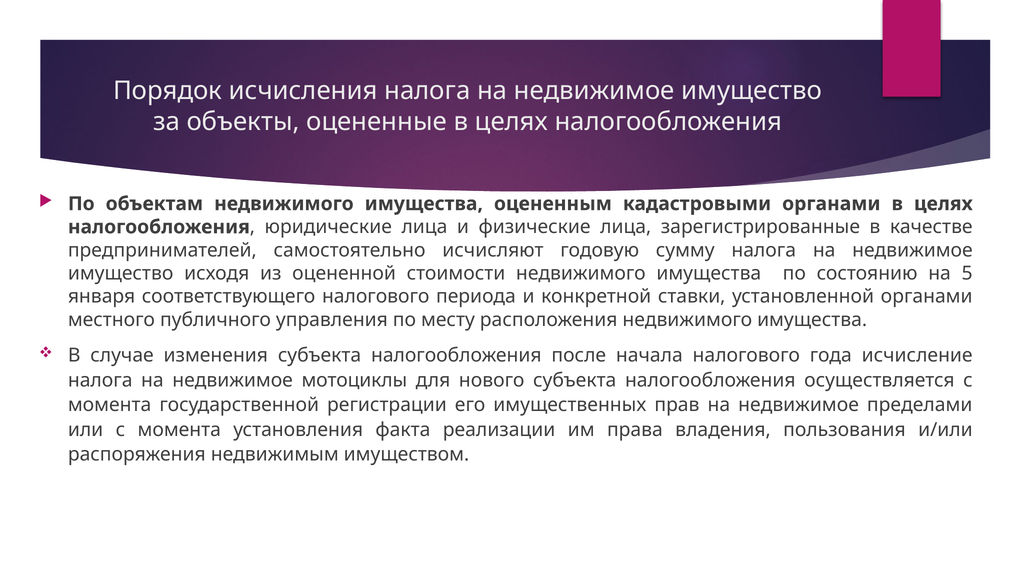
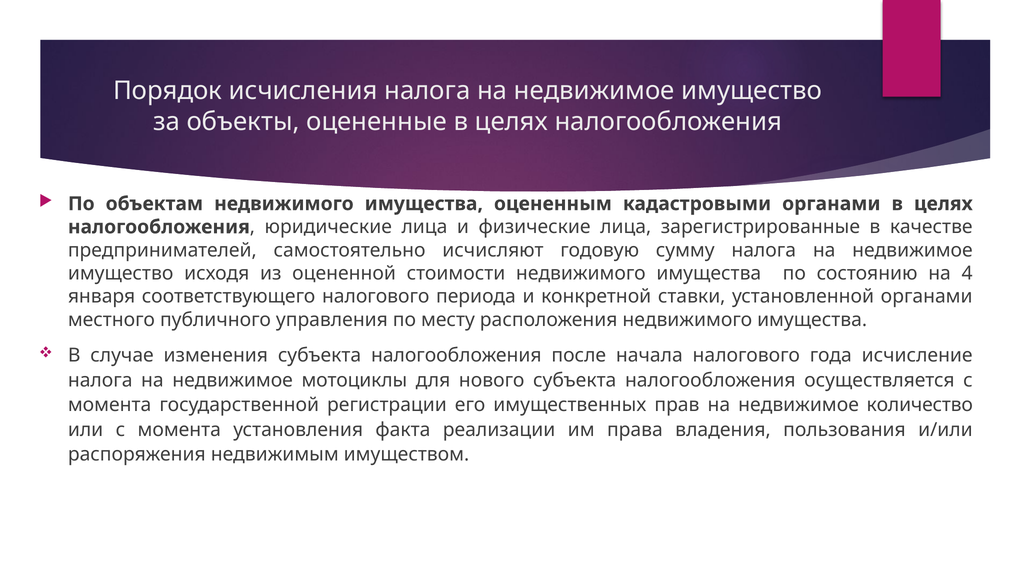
5: 5 -> 4 (967, 273)
пределами: пределами -> количество (920, 405)
